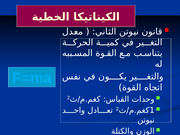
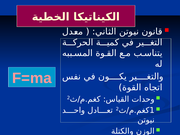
F=ma colour: light blue -> pink (32, 78)
